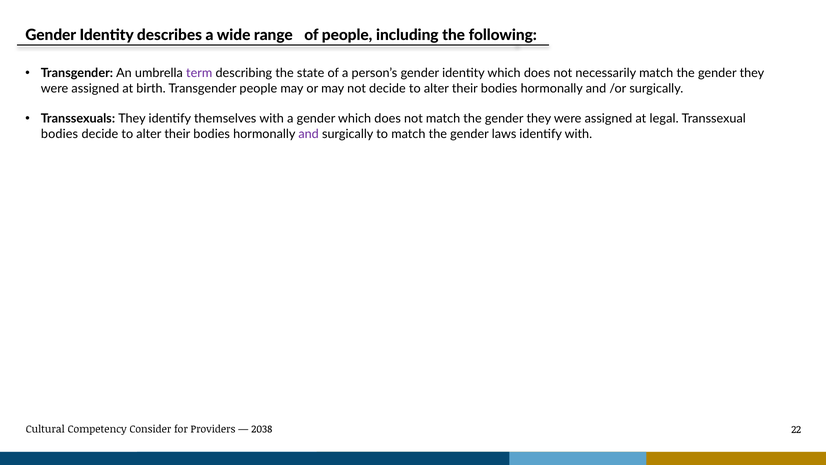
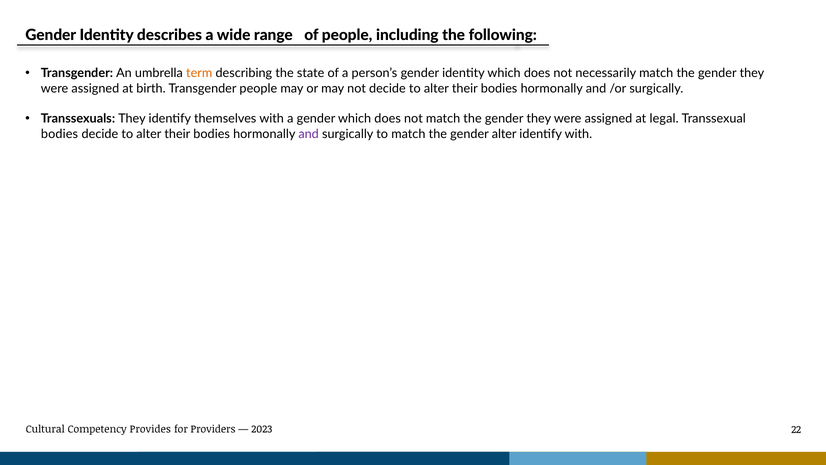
term colour: purple -> orange (199, 73)
gender laws: laws -> alter (504, 134)
Consider: Consider -> Provides (150, 429)
2038: 2038 -> 2023 (262, 429)
